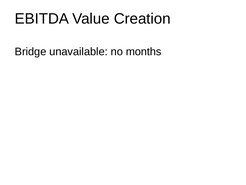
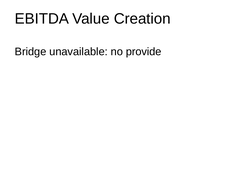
months: months -> provide (144, 52)
